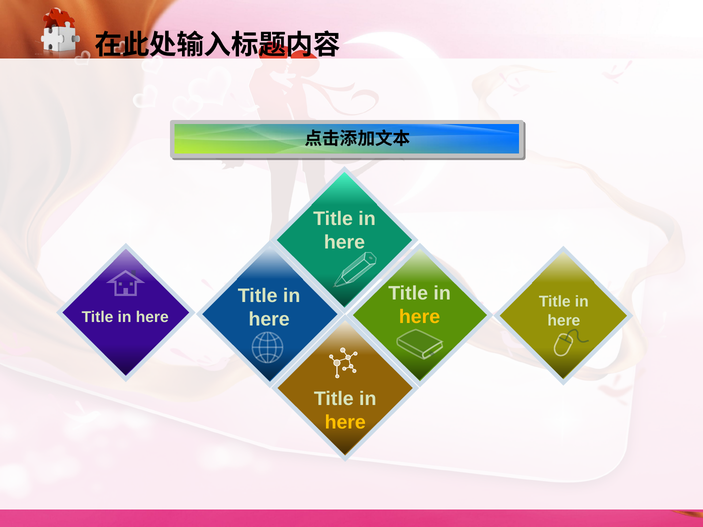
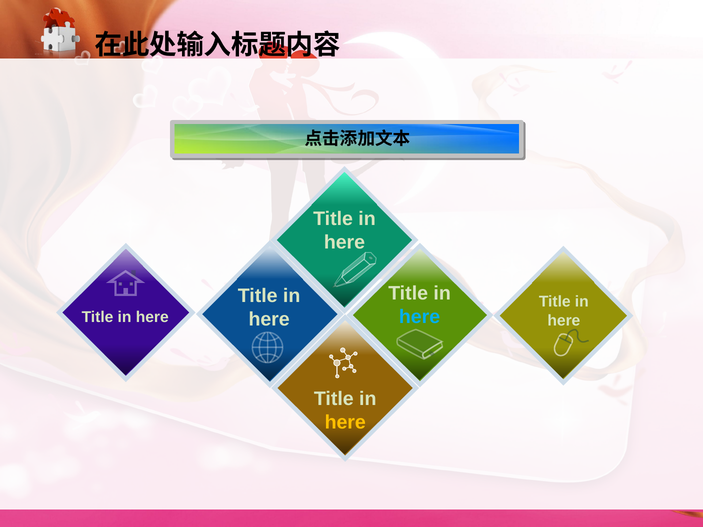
here colour: yellow -> light blue (420, 317)
